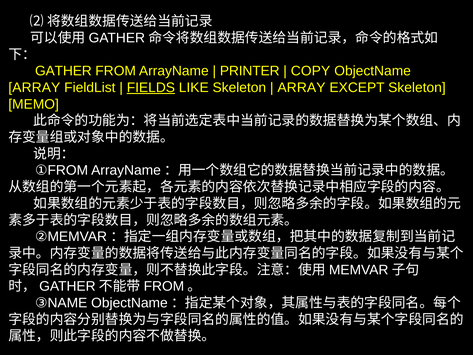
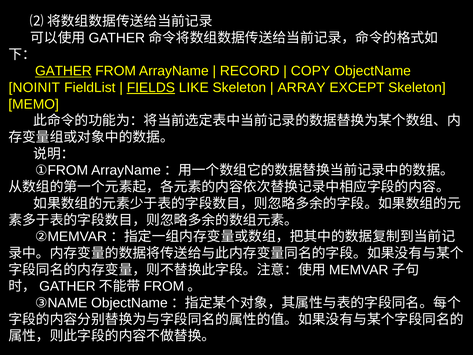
GATHER underline: none -> present (63, 71)
PRINTER: PRINTER -> RECORD (250, 71)
ARRAY: ARRAY -> NOINIT (34, 88)
